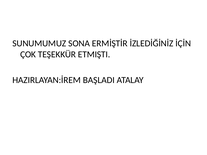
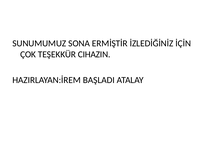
ETMIŞTI: ETMIŞTI -> CIHAZIN (94, 54)
